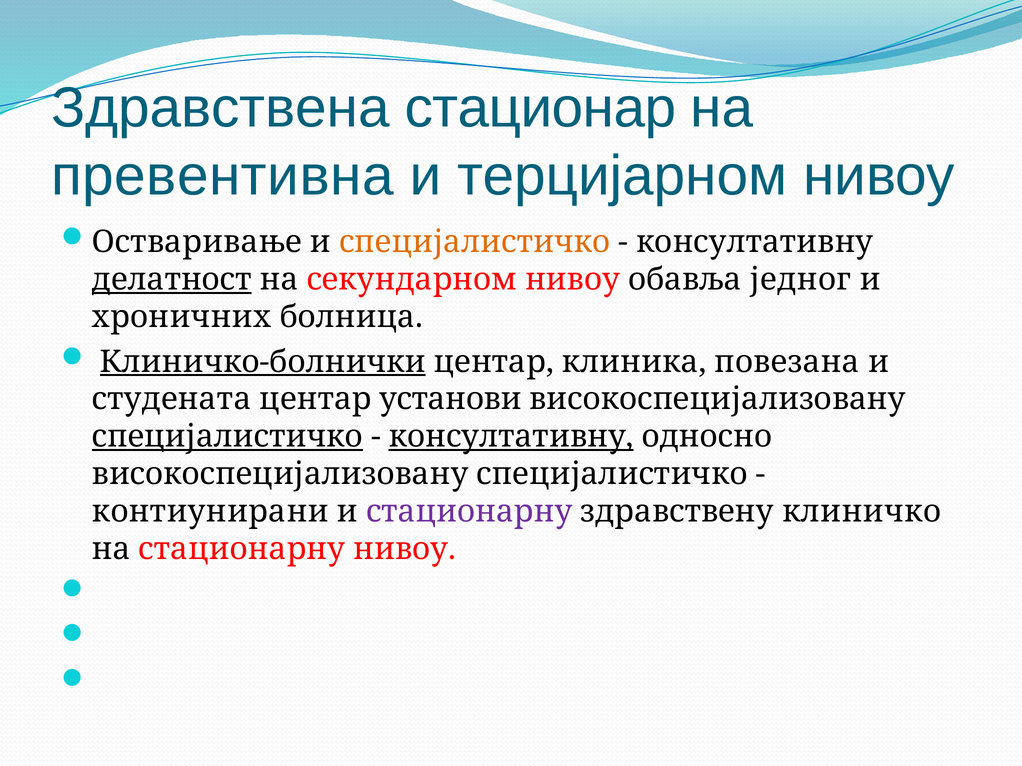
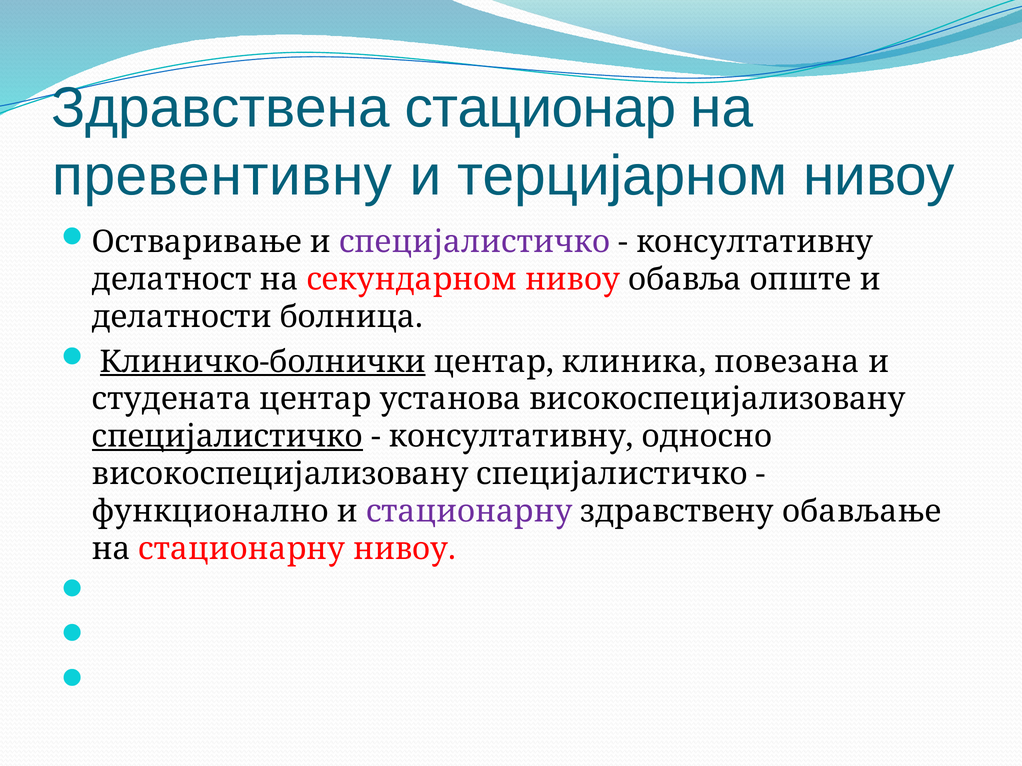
превентивна: превентивна -> превентивну (222, 176)
специјалистичко colour: orange -> purple (475, 242)
делатност underline: present -> none (172, 280)
једног: једног -> опште (801, 280)
хроничних: хроничних -> делатности (182, 317)
установи: установи -> установа (450, 399)
консултативну underline: present -> none (511, 437)
контиунирани: контиунирани -> функционално (210, 512)
клиничко: клиничко -> обављање (862, 512)
